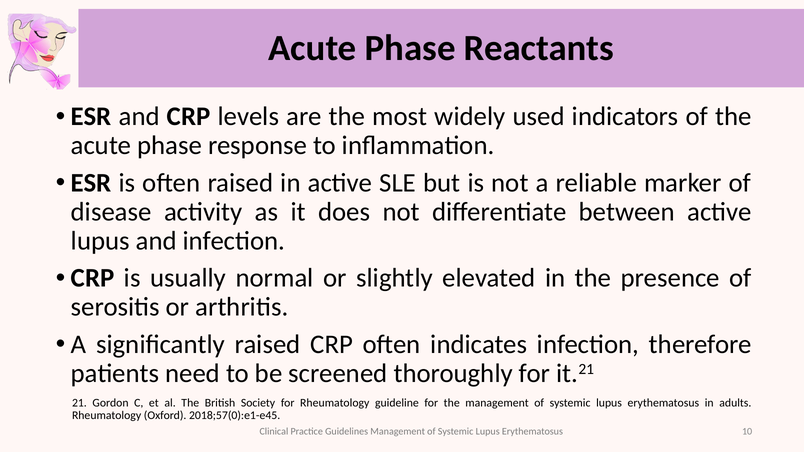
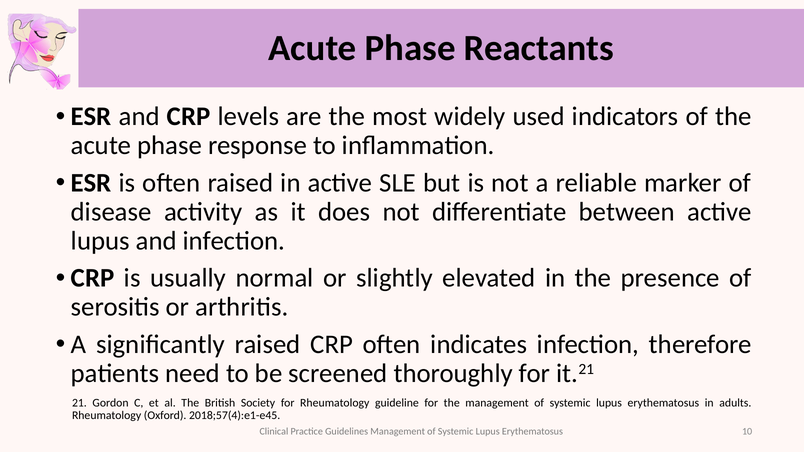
2018;57(0):e1-e45: 2018;57(0):e1-e45 -> 2018;57(4):e1-e45 (235, 416)
